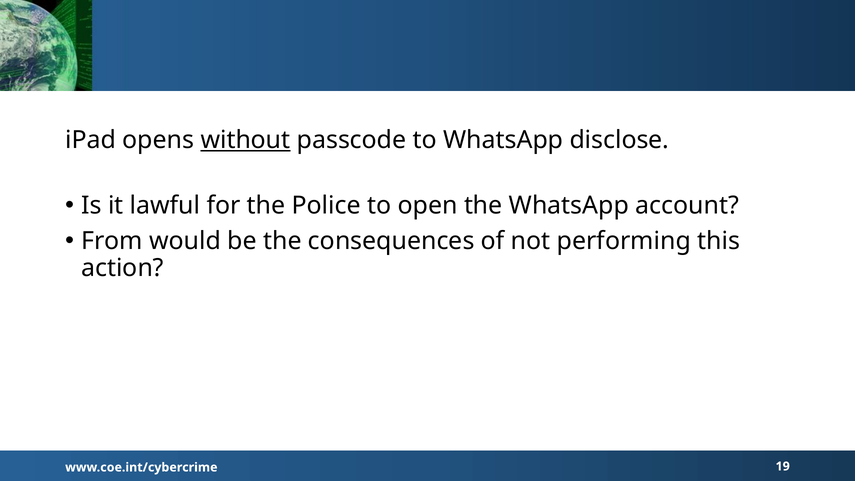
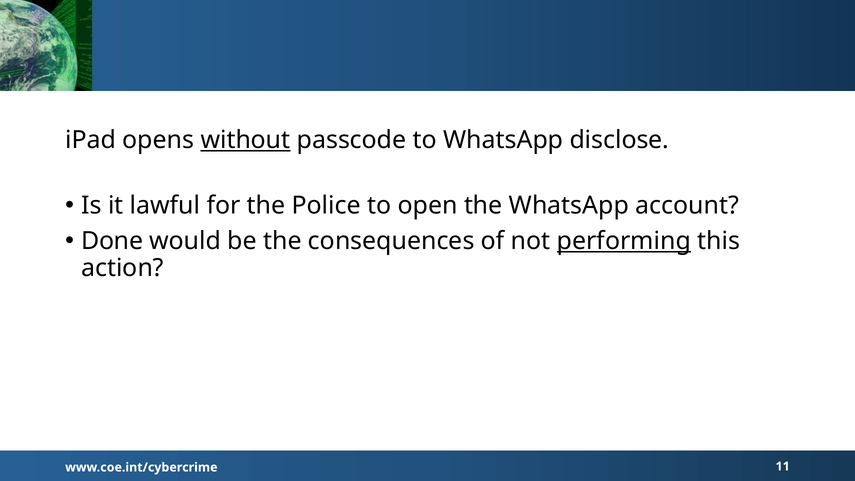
From: From -> Done (112, 241)
performing underline: none -> present (624, 241)
19: 19 -> 11 (783, 466)
